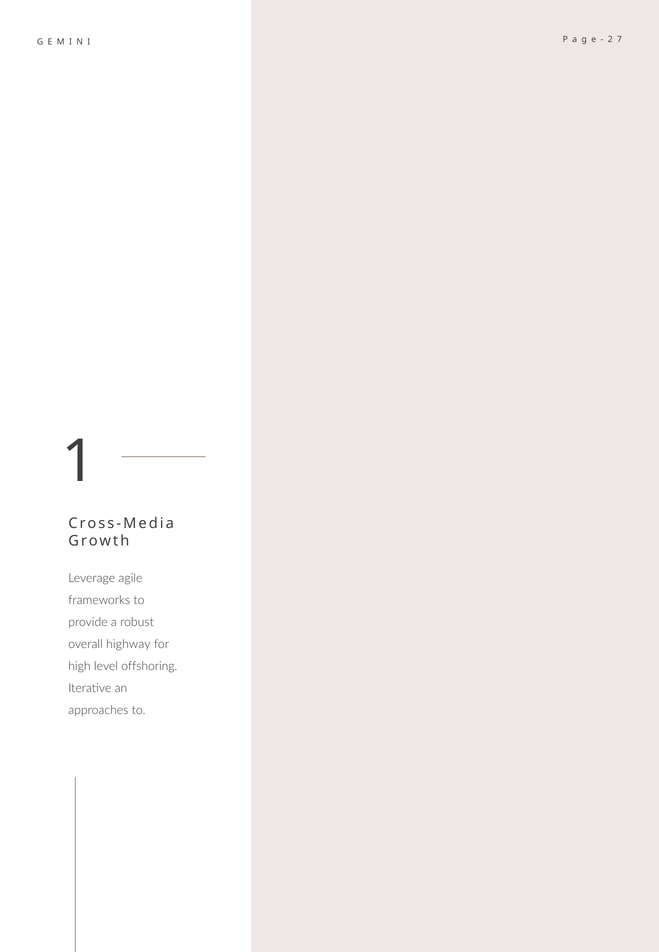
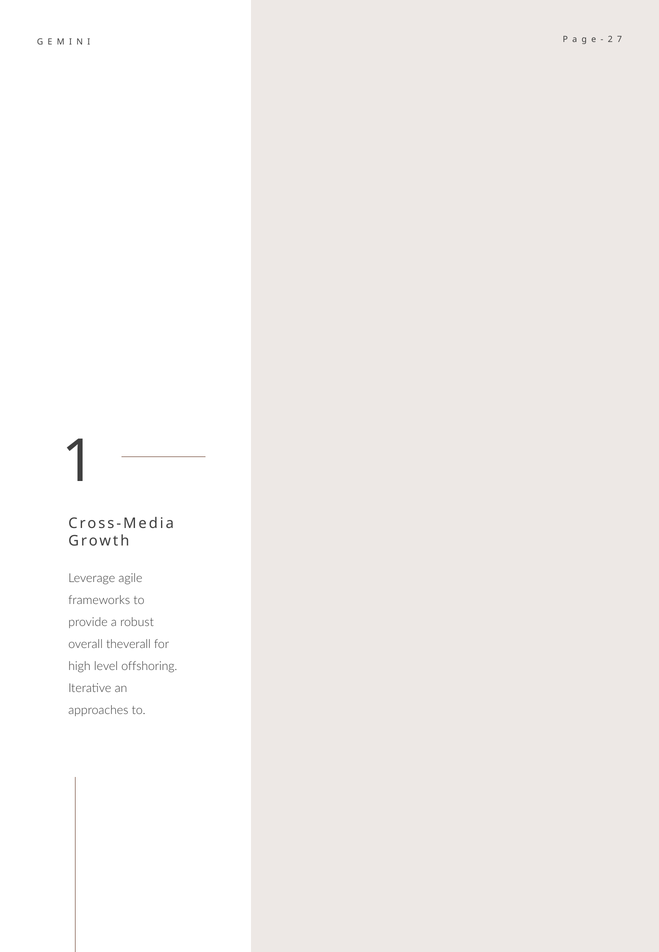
highway: highway -> theverall (128, 644)
